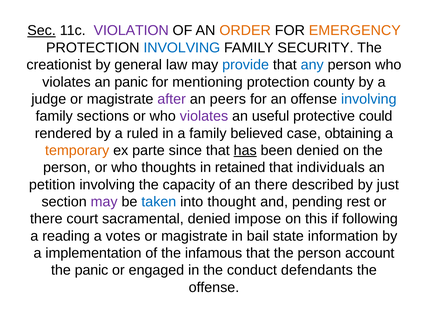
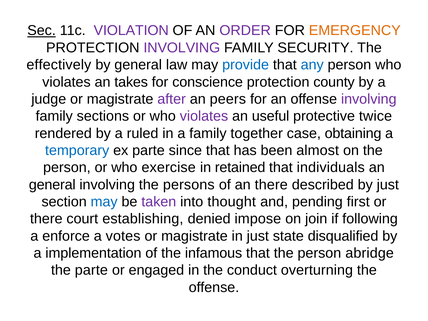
ORDER colour: orange -> purple (245, 31)
INVOLVING colour: blue -> purple (182, 48)
creationist: creationist -> effectively (59, 65)
an panic: panic -> takes (131, 82)
mentioning: mentioning -> conscience (208, 82)
involving colour: blue -> purple (369, 99)
could: could -> twice (376, 116)
believed: believed -> together (257, 133)
temporary colour: orange -> blue (77, 150)
has underline: present -> none (245, 150)
been denied: denied -> almost (318, 150)
thoughts: thoughts -> exercise (169, 168)
petition: petition -> general (52, 185)
capacity: capacity -> persons (189, 185)
may colour: purple -> blue (104, 202)
taken colour: blue -> purple (159, 202)
rest: rest -> first (358, 202)
sacramental: sacramental -> establishing (143, 219)
this: this -> join (316, 219)
reading: reading -> enforce (66, 236)
in bail: bail -> just (258, 236)
information: information -> disqualified (343, 236)
account: account -> abridge (370, 253)
the panic: panic -> parte (91, 270)
defendants: defendants -> overturning (317, 270)
